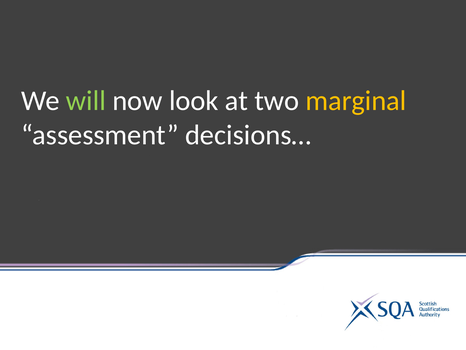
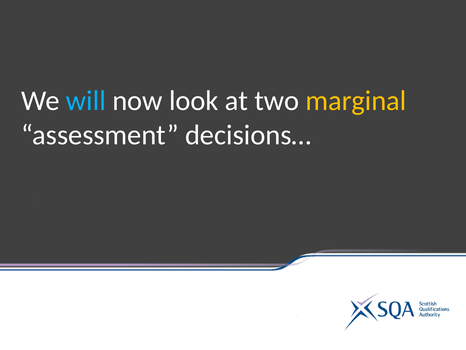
will colour: light green -> light blue (86, 101)
